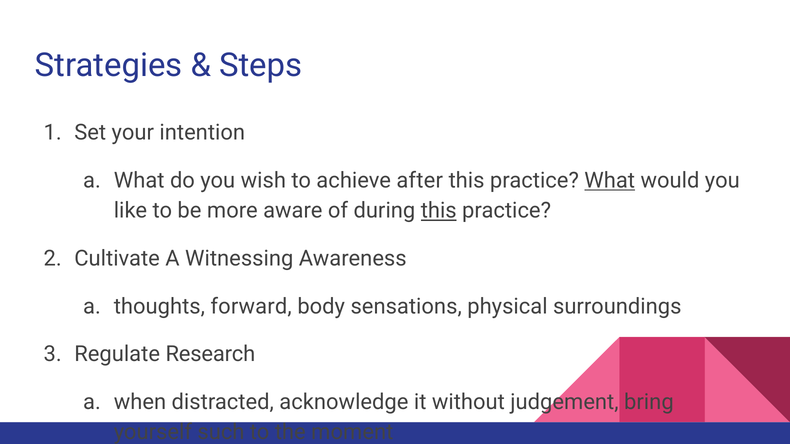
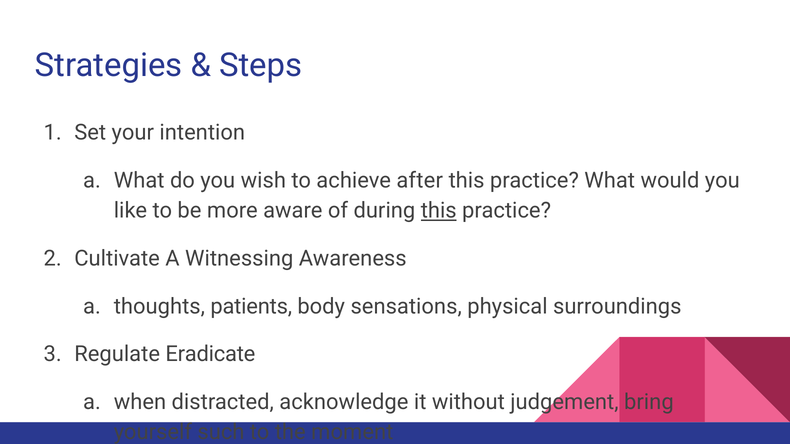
What underline: present -> none (610, 181)
forward: forward -> patients (251, 307)
Research: Research -> Eradicate (210, 354)
